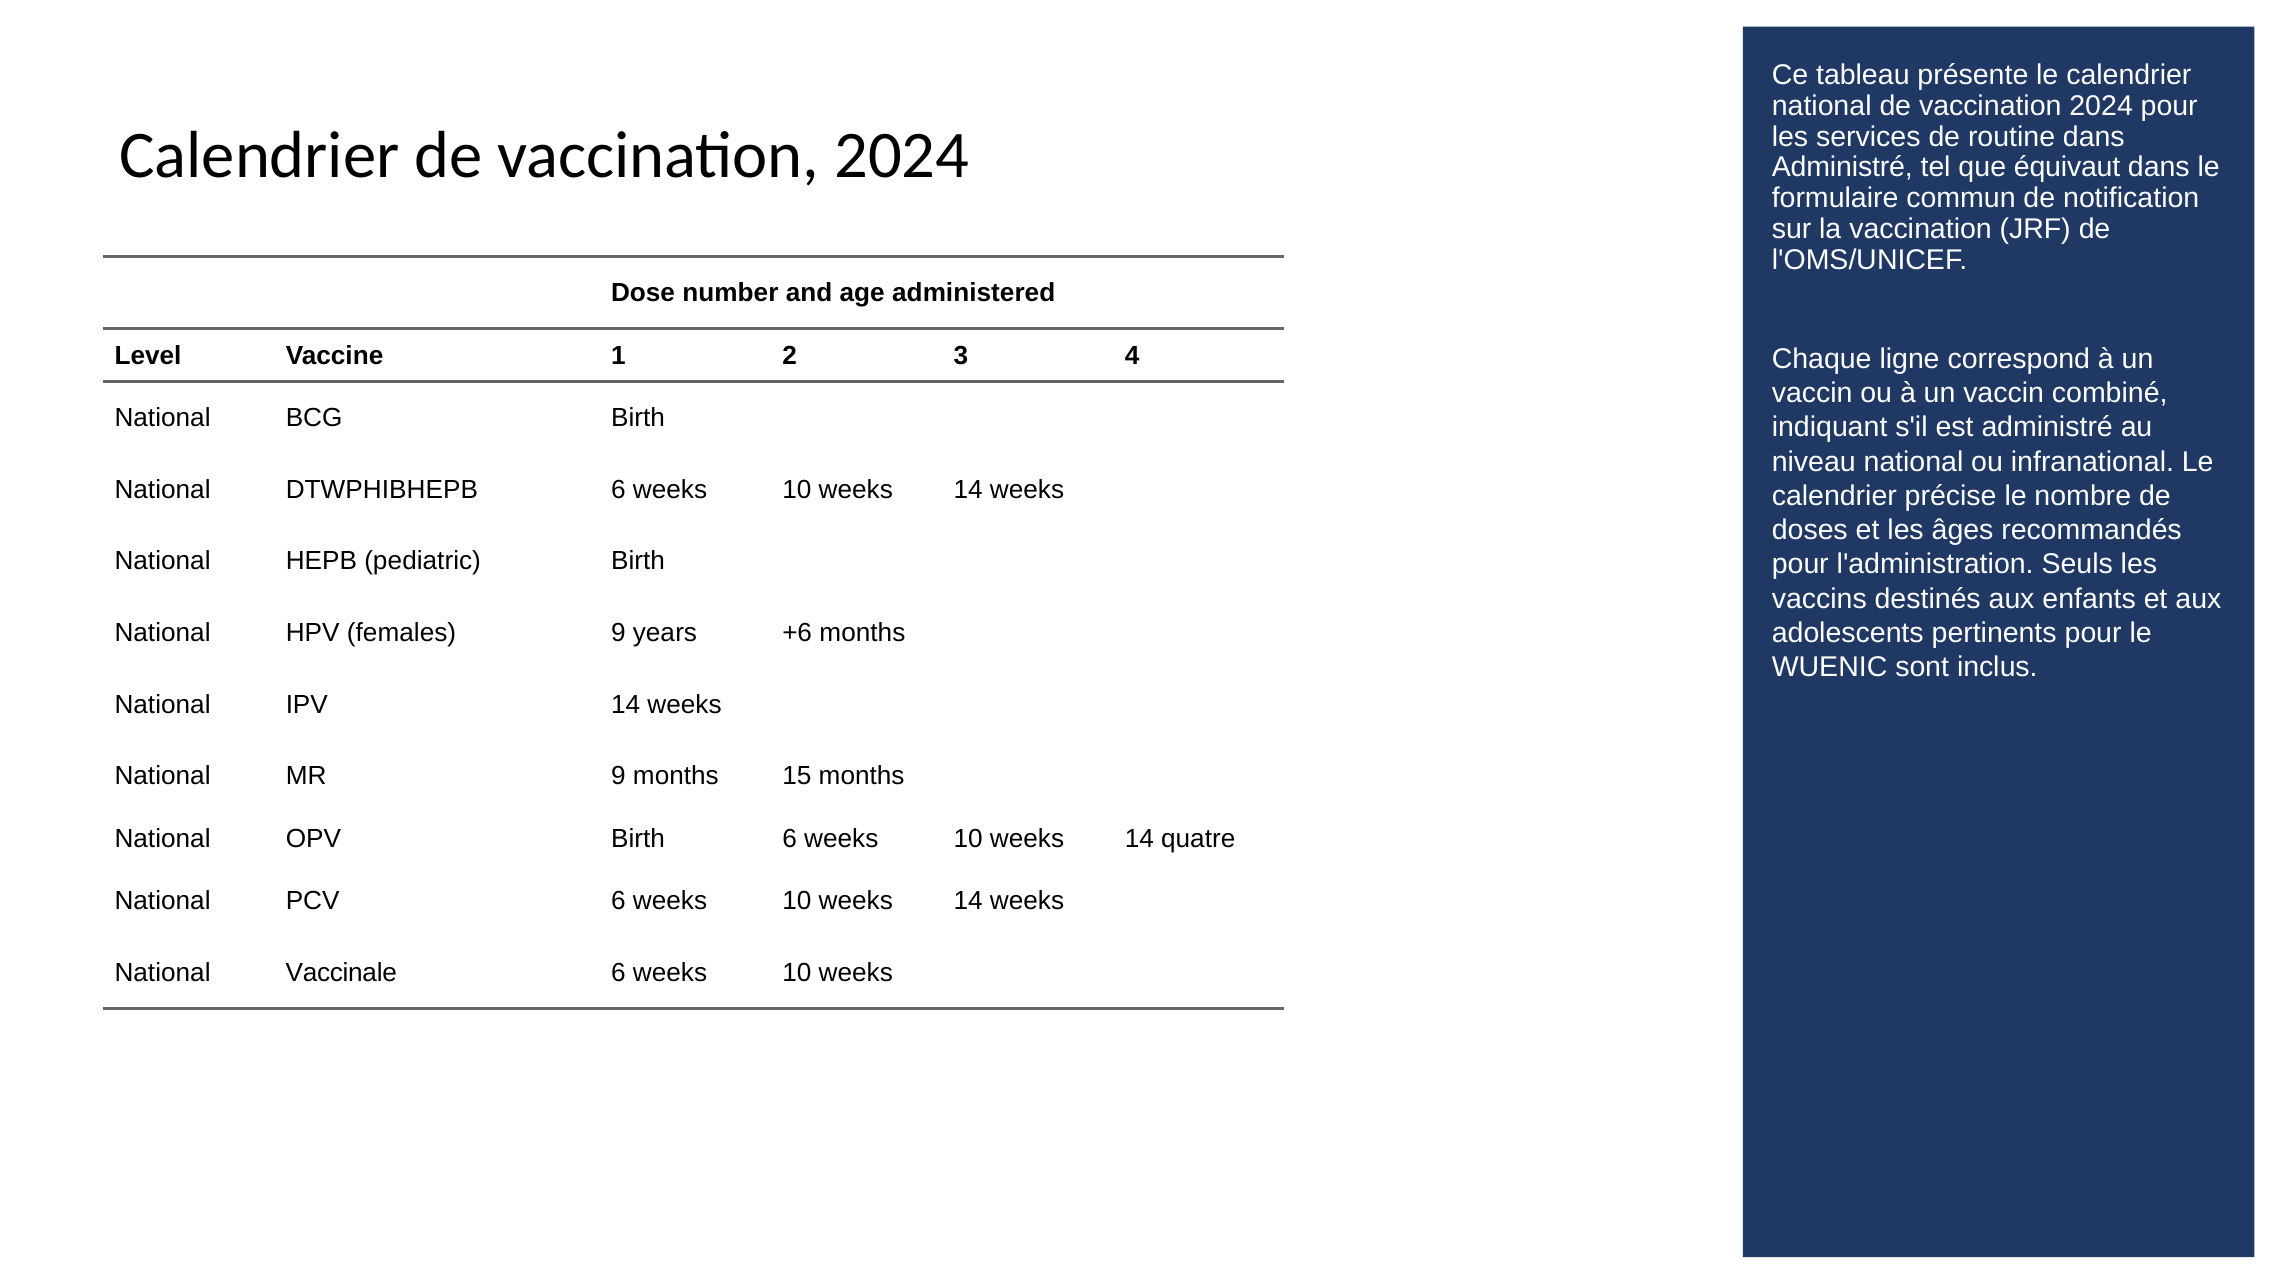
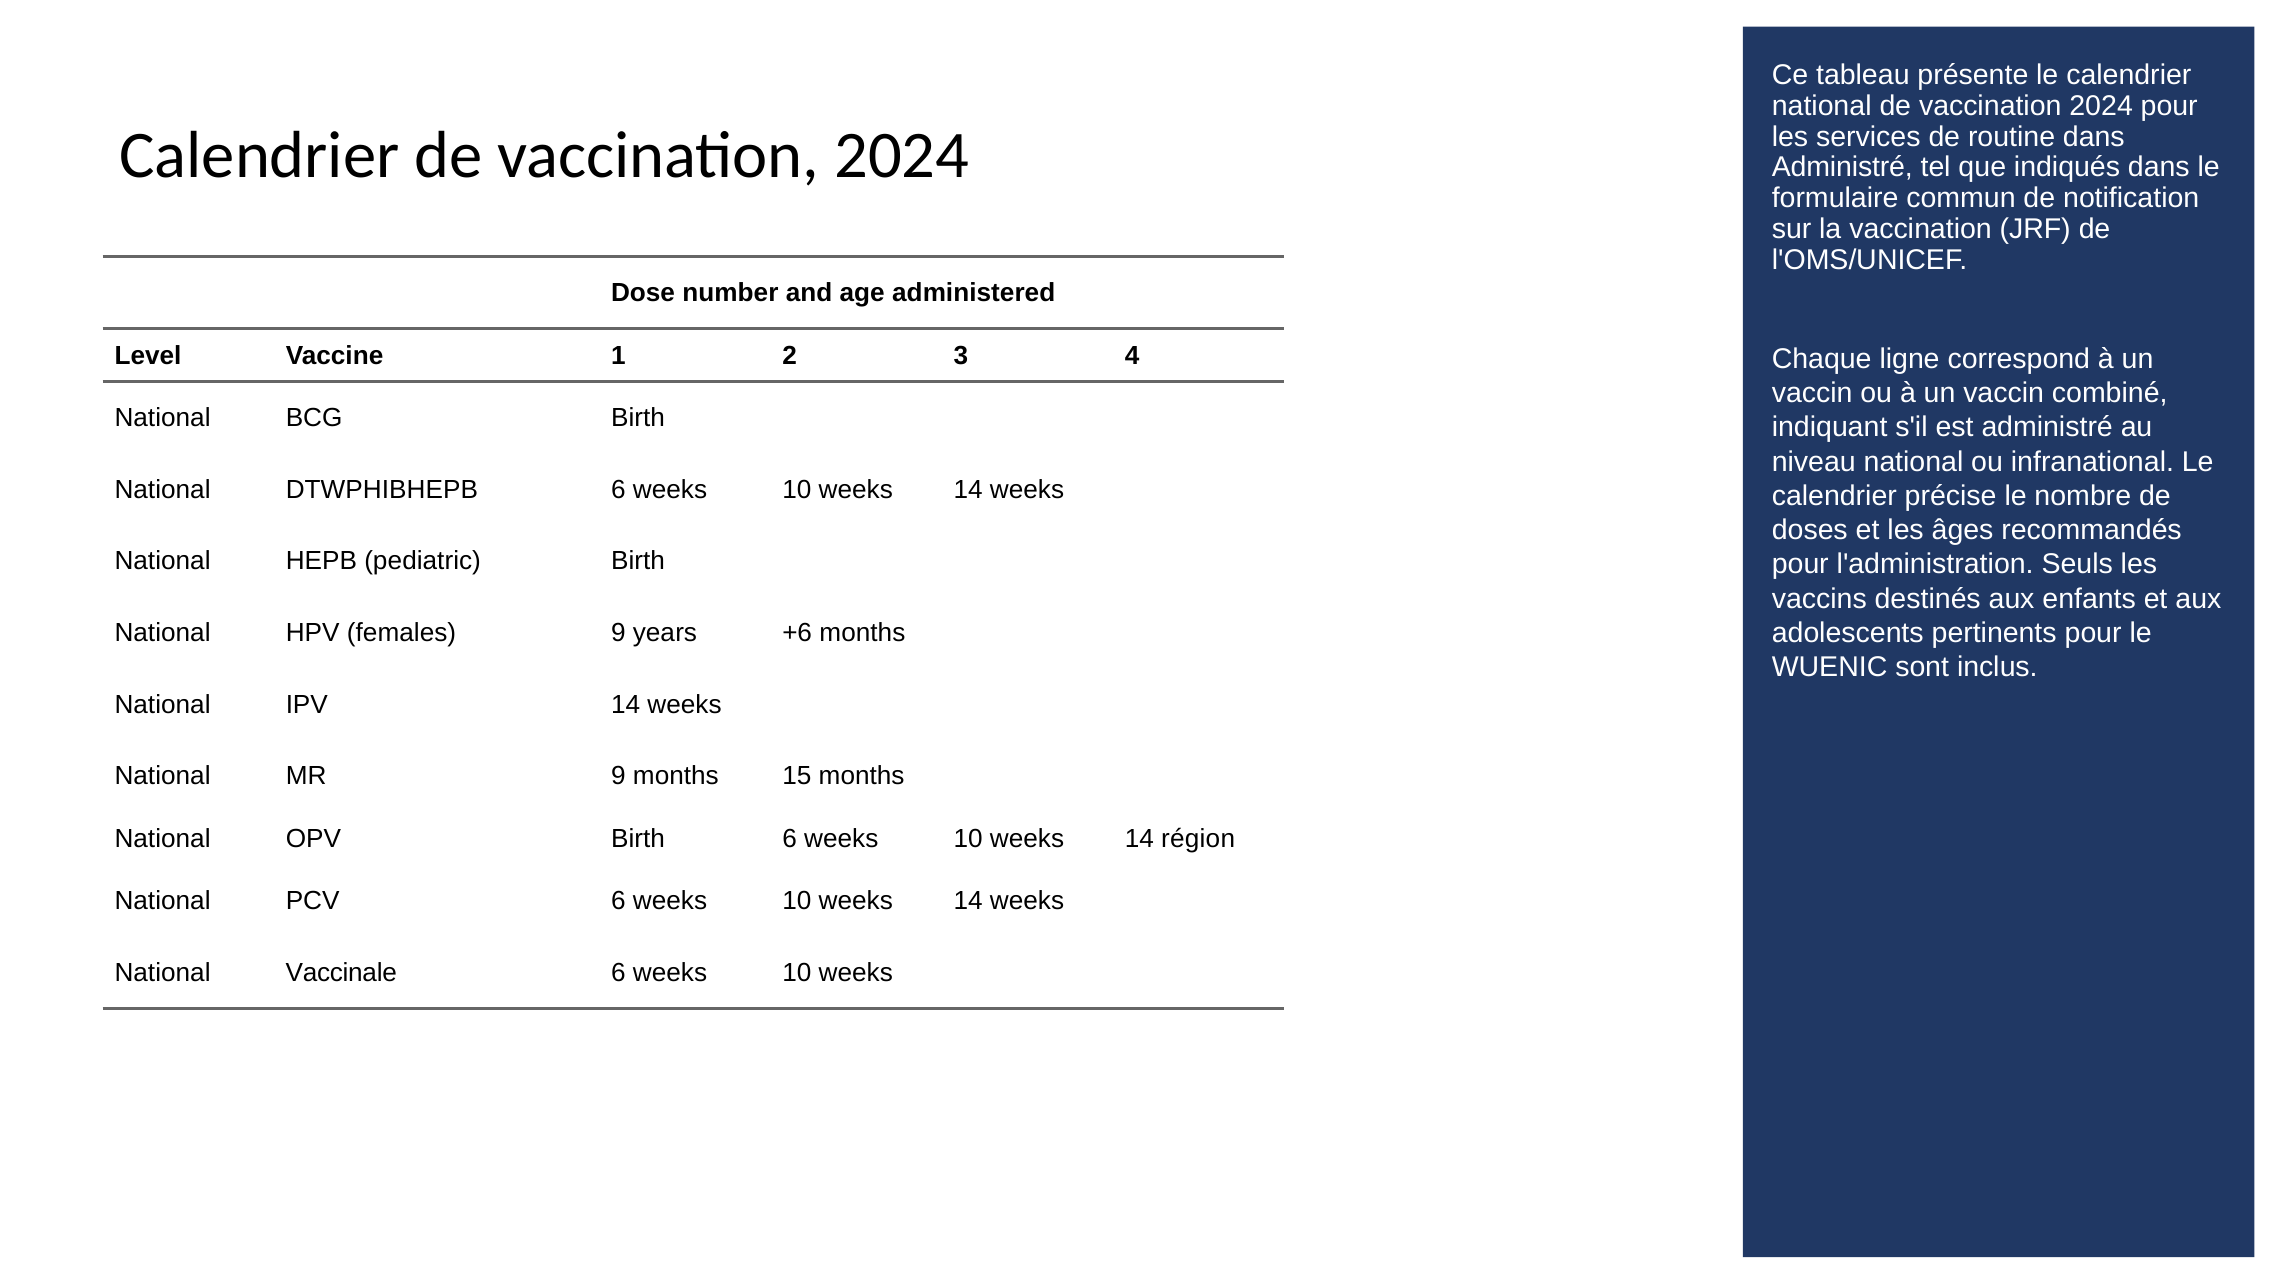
équivaut: équivaut -> indiqués (2067, 167)
quatre: quatre -> région (1198, 839)
